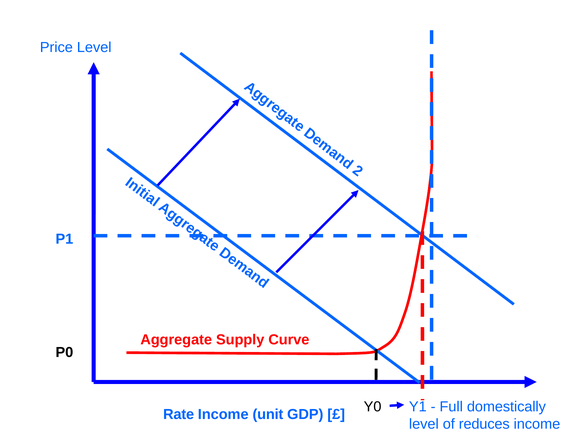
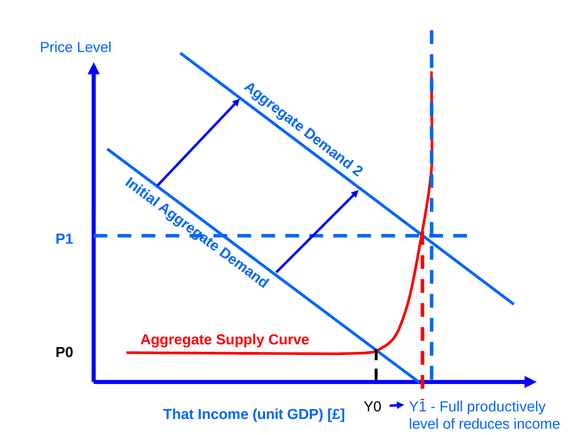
domestically: domestically -> productively (506, 407)
Rate: Rate -> That (179, 414)
